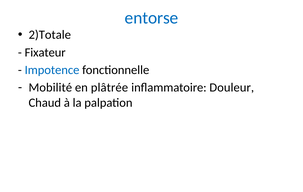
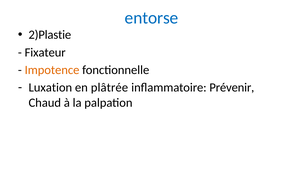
2)Totale: 2)Totale -> 2)Plastie (50, 35)
Impotence colour: blue -> orange (52, 70)
Mobilité: Mobilité -> Luxation (50, 87)
Douleur: Douleur -> Prévenir (232, 87)
